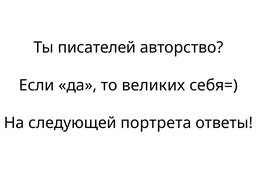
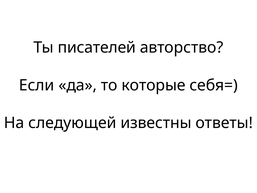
великих: великих -> которые (154, 85)
портрета: портрета -> известны (156, 123)
